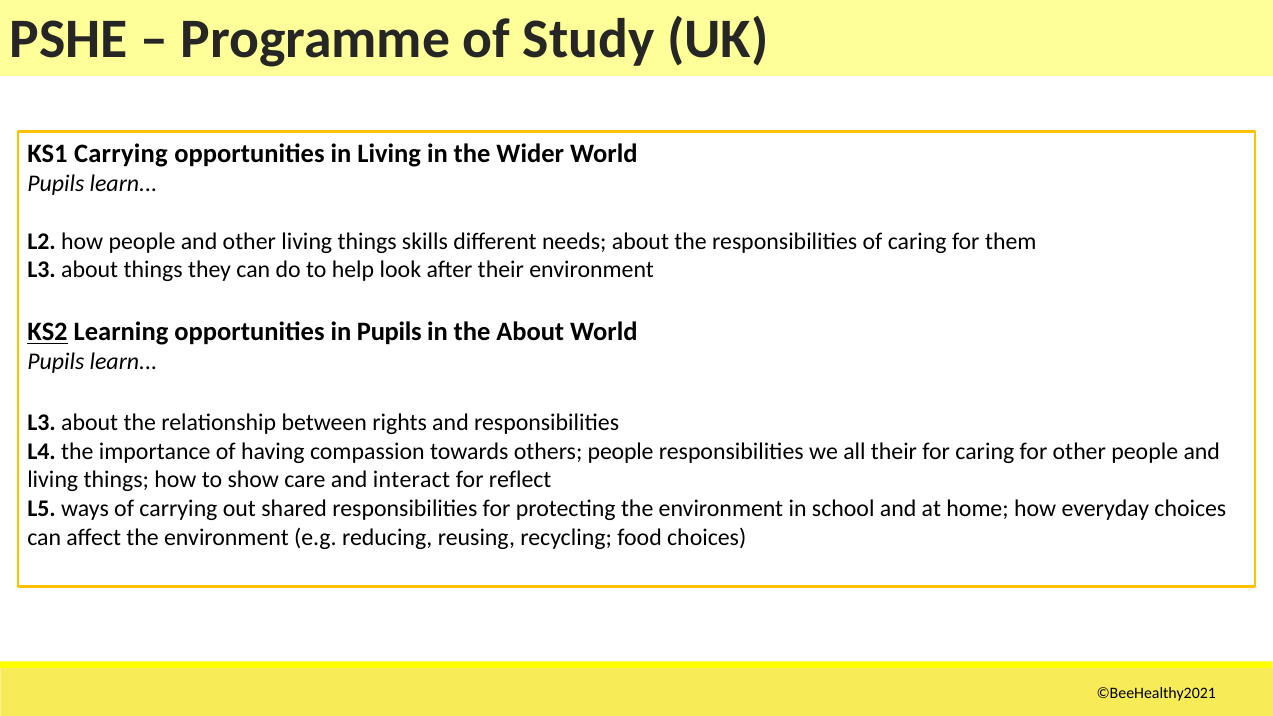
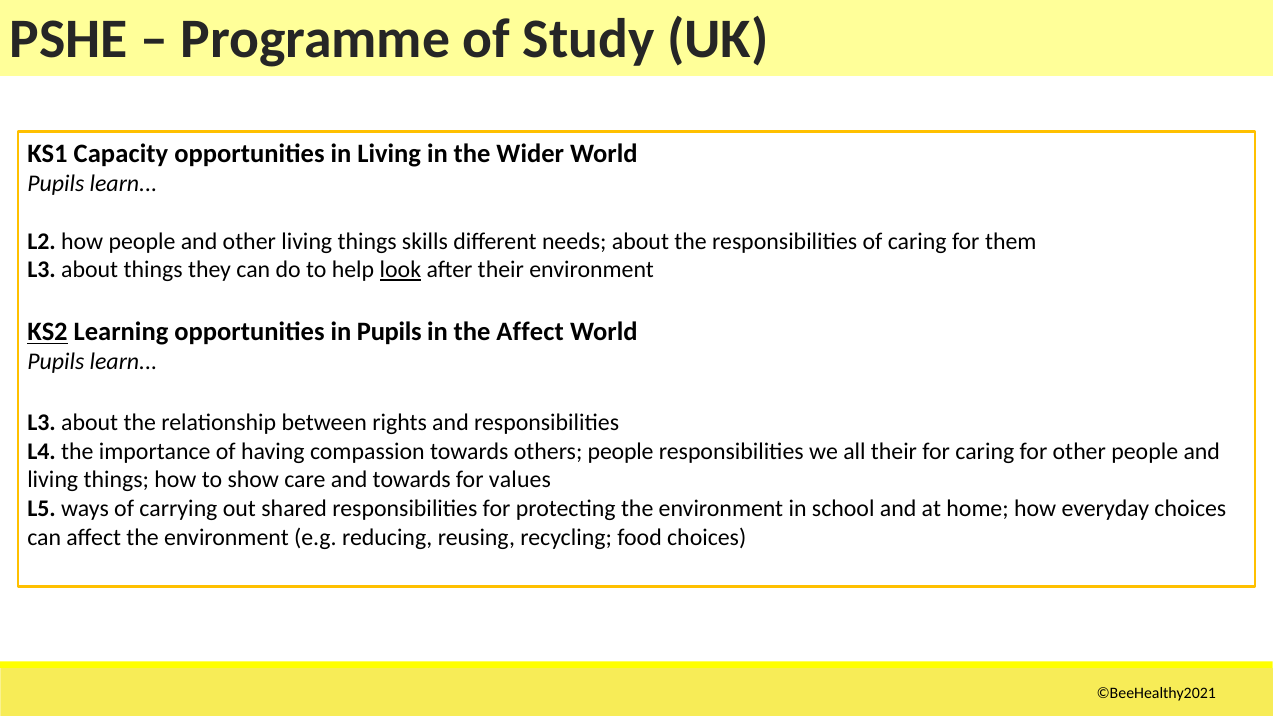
KS1 Carrying: Carrying -> Capacity (121, 154)
look underline: none -> present (400, 270)
the About: About -> Affect (530, 332)
and interact: interact -> towards (412, 480)
reflect: reflect -> values (520, 480)
